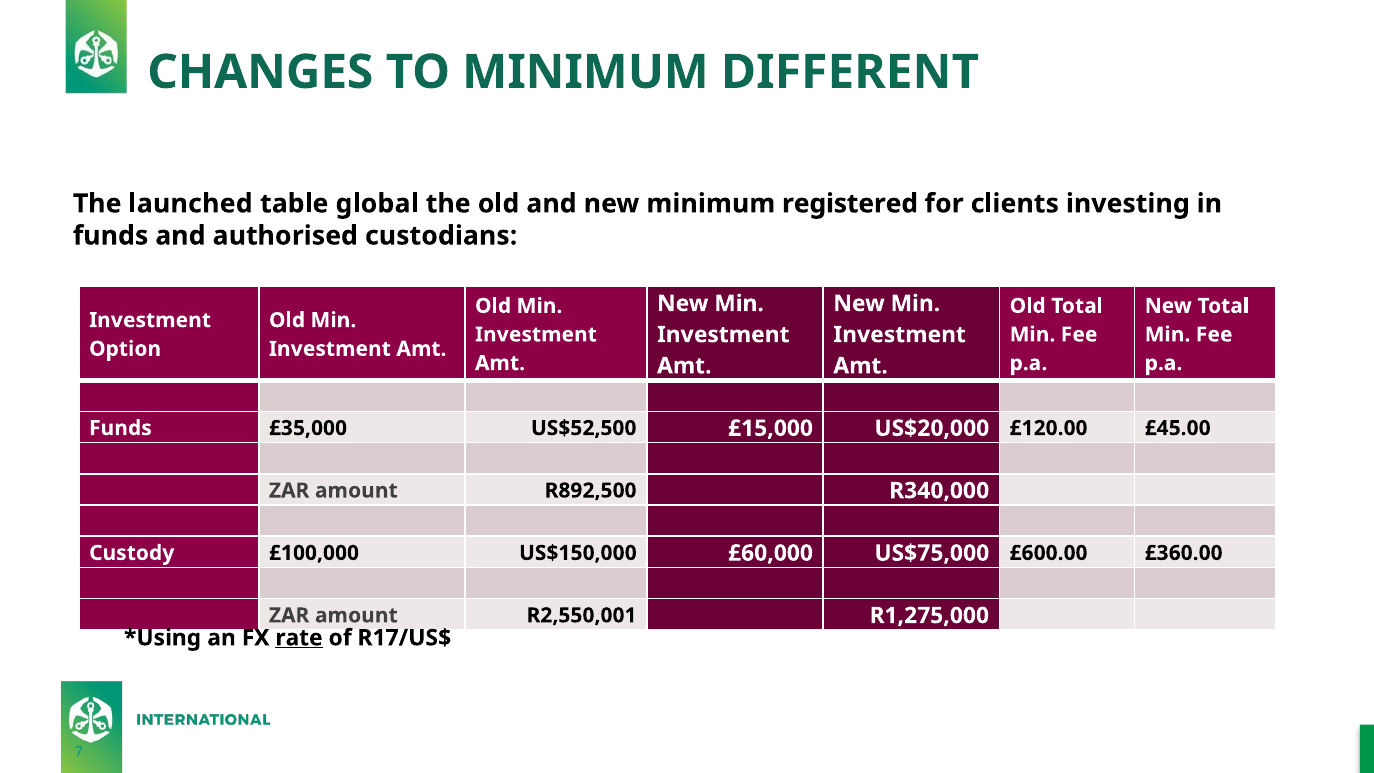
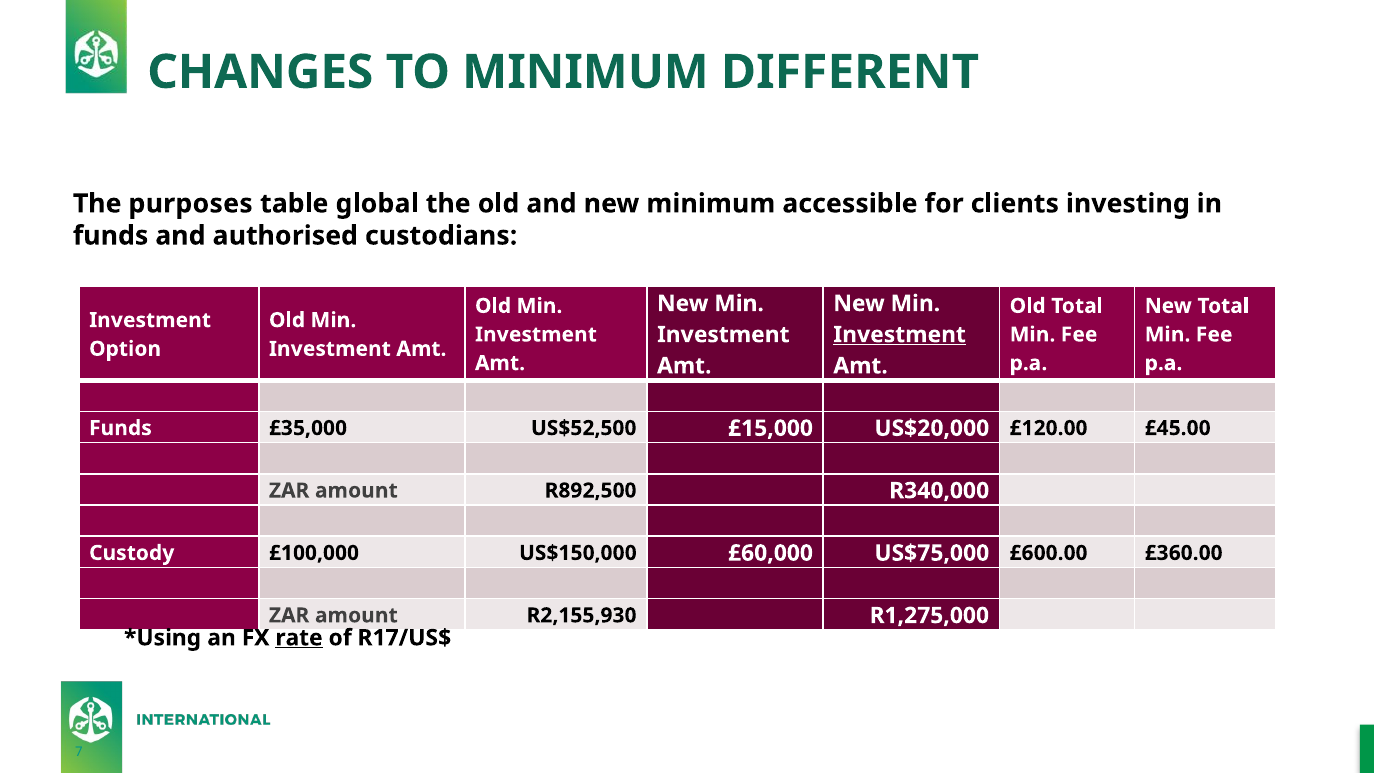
launched: launched -> purposes (191, 204)
registered: registered -> accessible (850, 204)
Investment underline: none -> present (900, 335)
R2,550,001: R2,550,001 -> R2,155,930 (582, 615)
